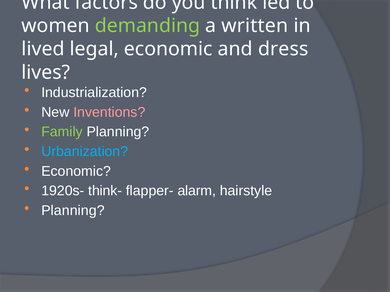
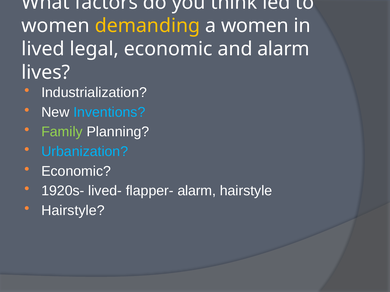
demanding colour: light green -> yellow (147, 26)
a written: written -> women (255, 26)
and dress: dress -> alarm (283, 49)
Inventions colour: pink -> light blue (109, 112)
think-: think- -> lived- (105, 191)
Planning: Planning -> Hairstyle (73, 211)
